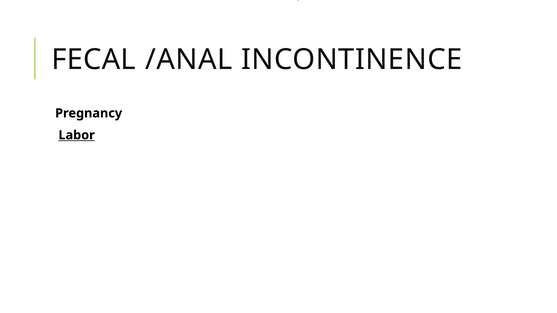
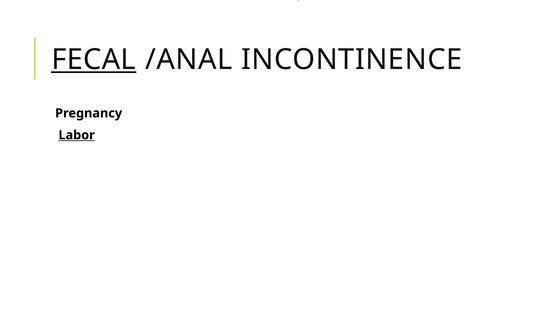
FECAL underline: none -> present (94, 60)
